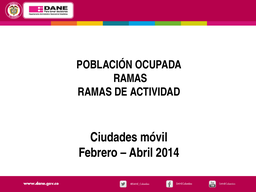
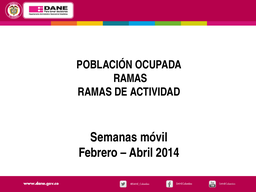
Ciudades: Ciudades -> Semanas (114, 137)
